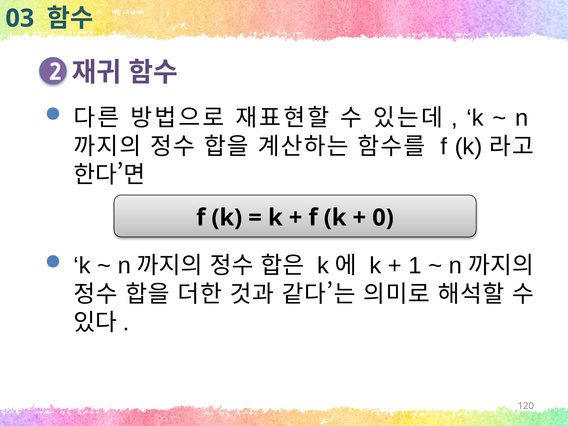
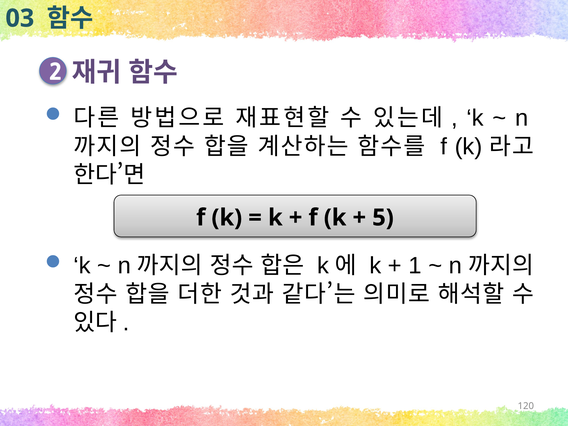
0: 0 -> 5 (383, 218)
